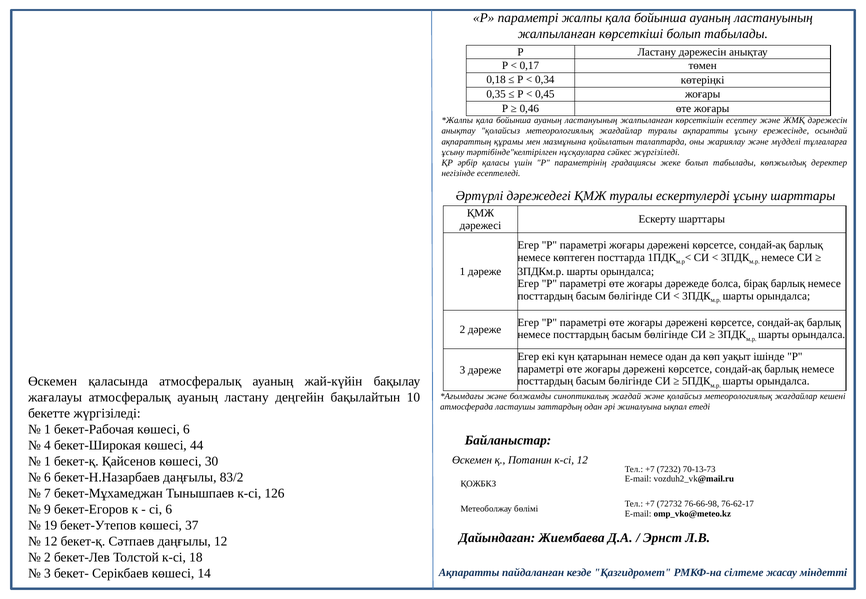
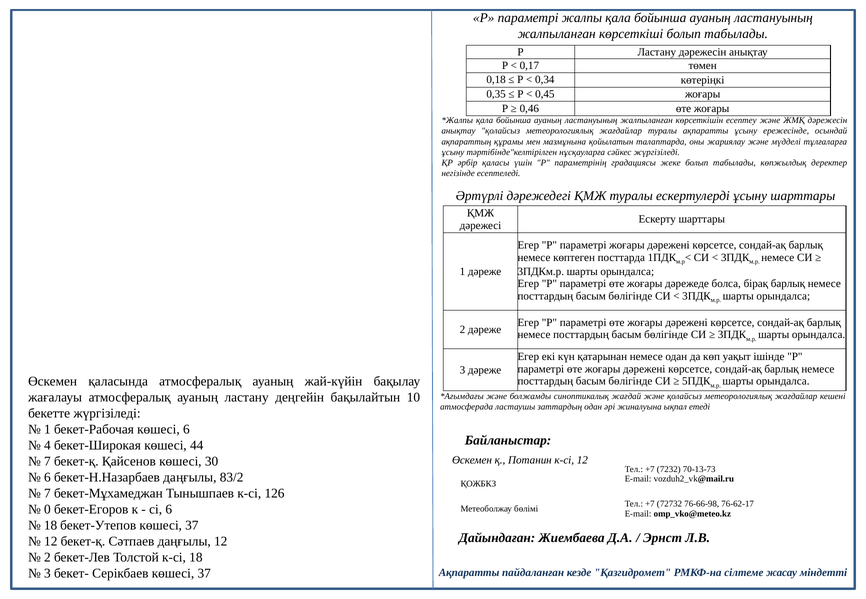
1: 1 -> 7 (47, 462)
9: 9 -> 0 (47, 510)
19: 19 -> 18 (51, 526)
Серікбаев көшесі 14: 14 -> 37 (204, 574)
